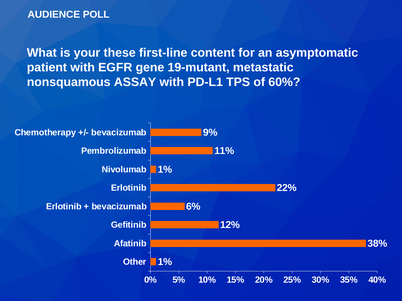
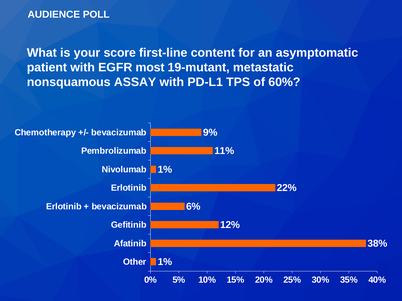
these: these -> score (120, 53)
gene: gene -> most (150, 68)
